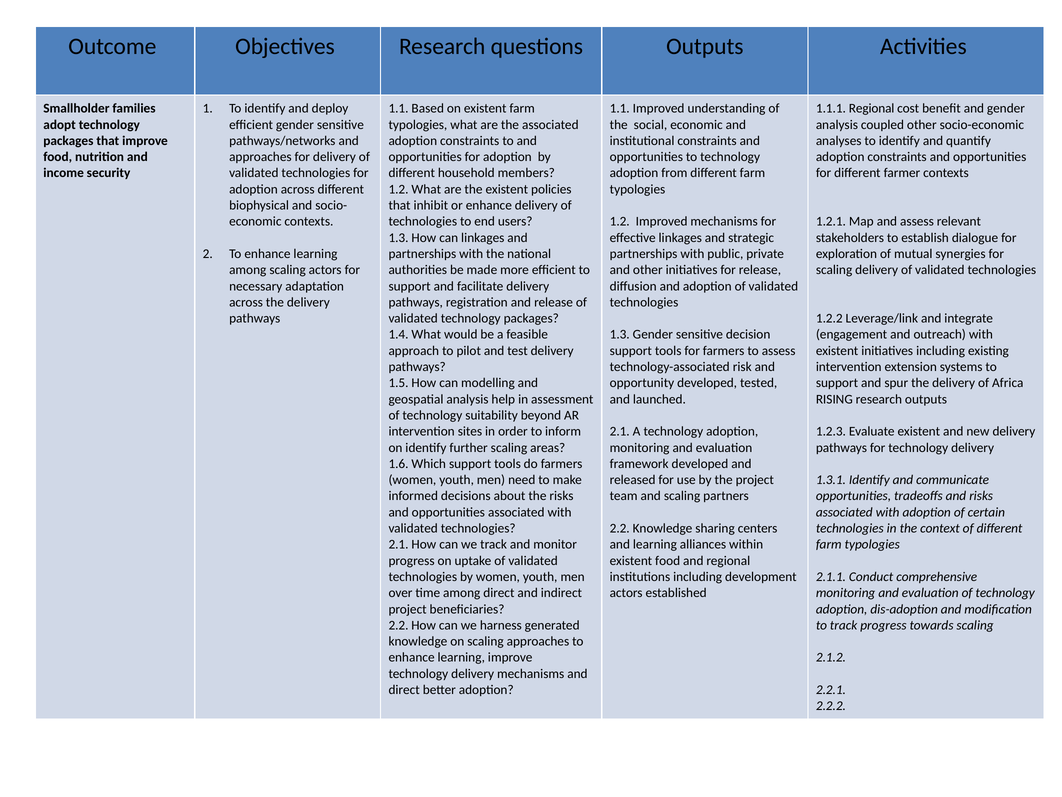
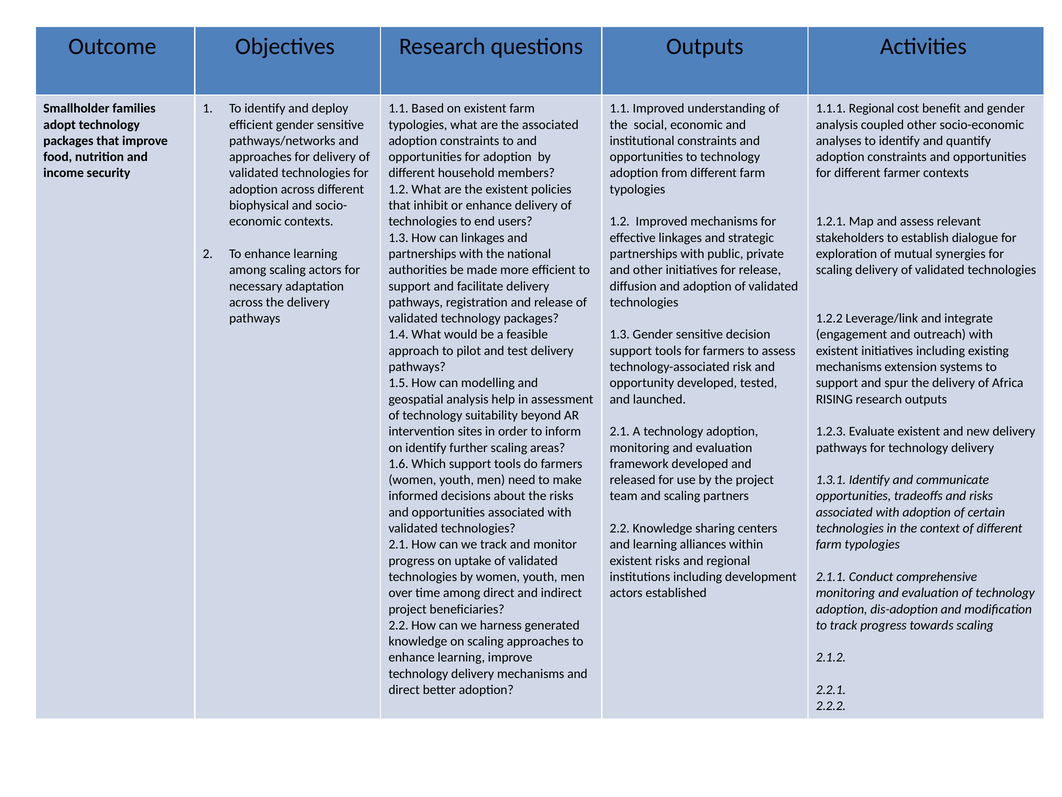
intervention: intervention -> mechanisms (849, 367)
existent food: food -> risks (668, 560)
